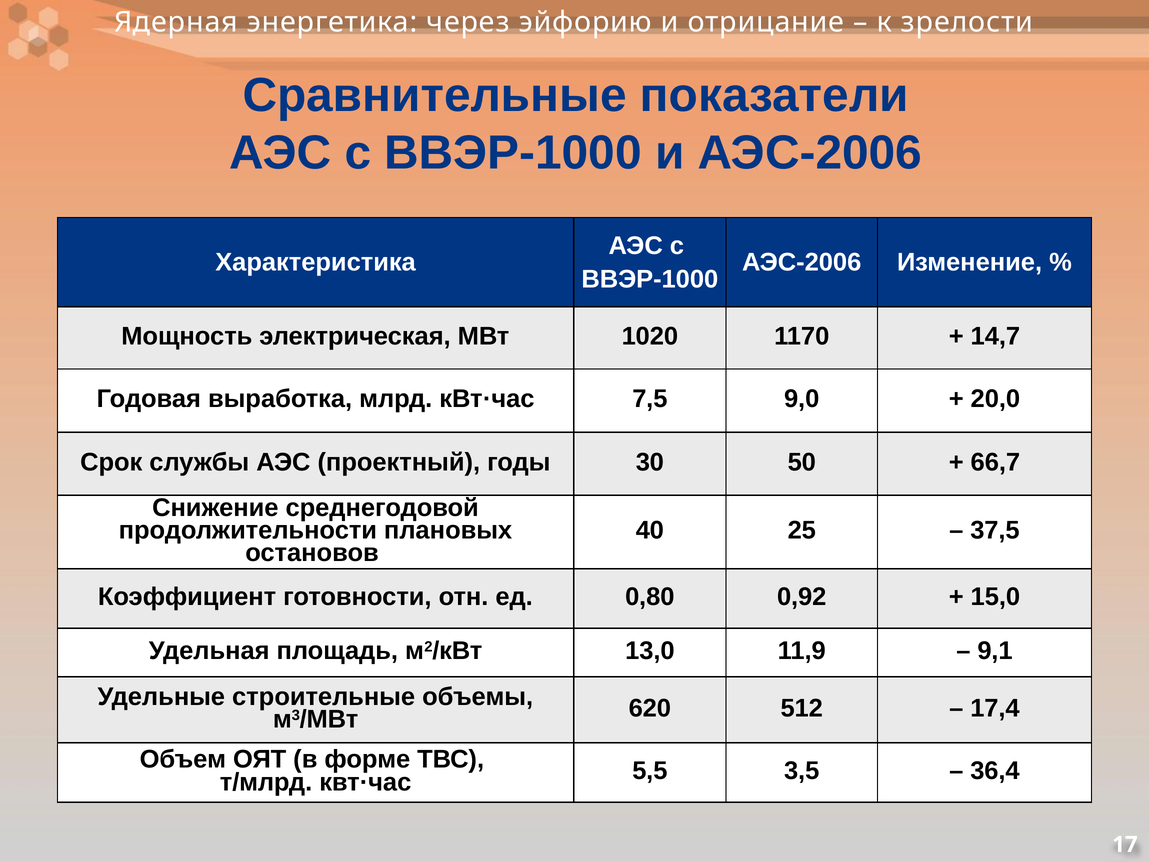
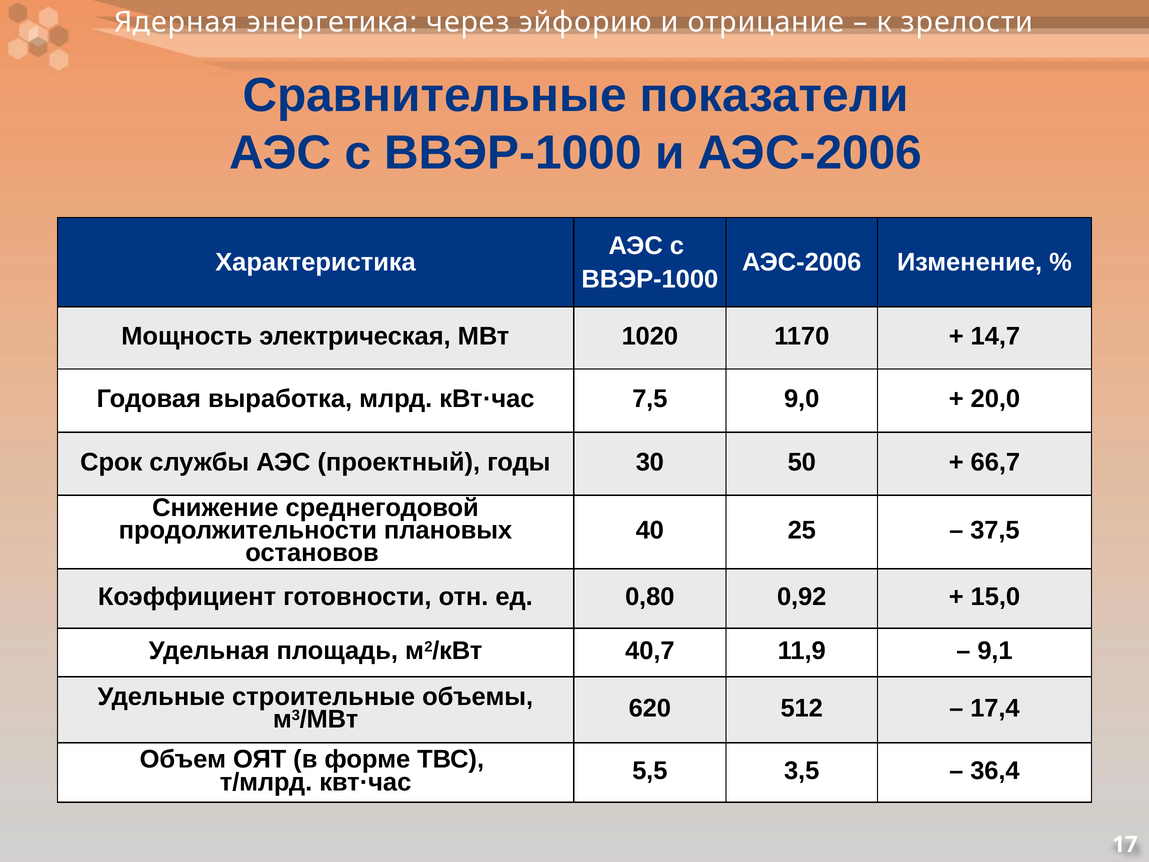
13,0: 13,0 -> 40,7 (650, 651)
